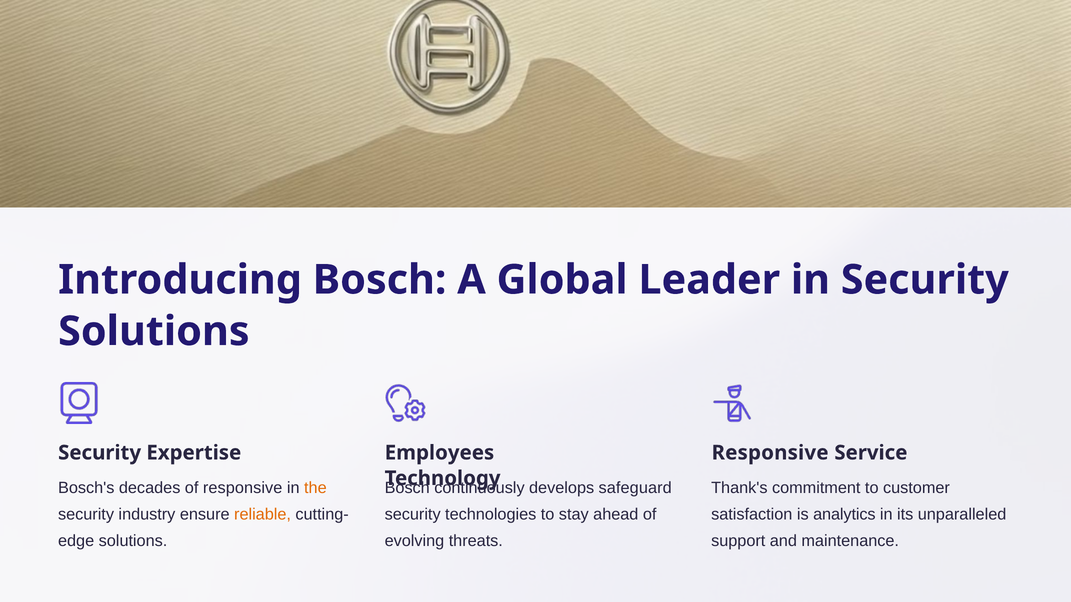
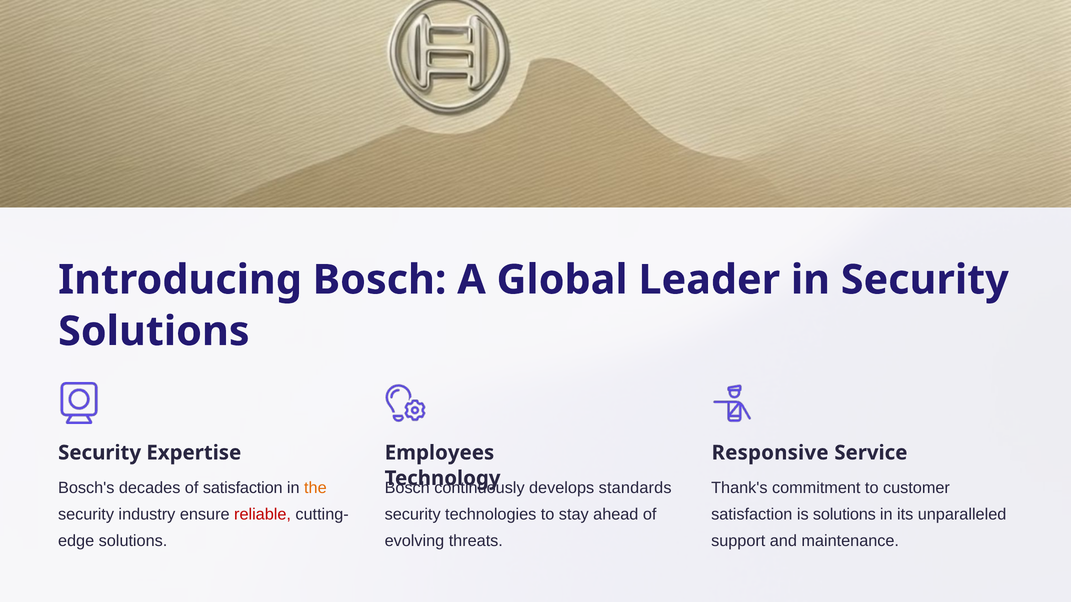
of responsive: responsive -> satisfaction (243, 488)
safeguard: safeguard -> standards (635, 488)
reliable colour: orange -> red (263, 515)
is analytics: analytics -> solutions (844, 515)
